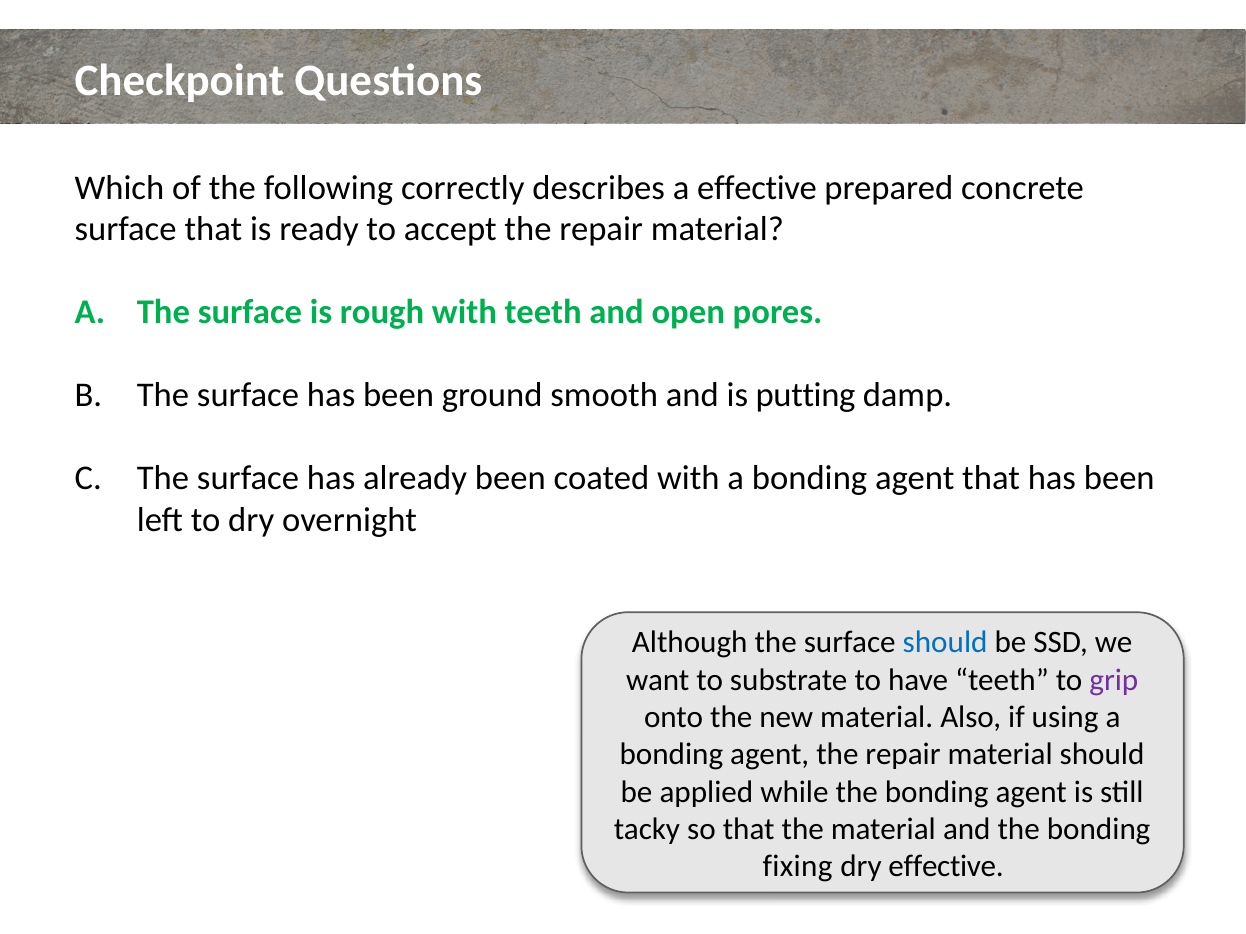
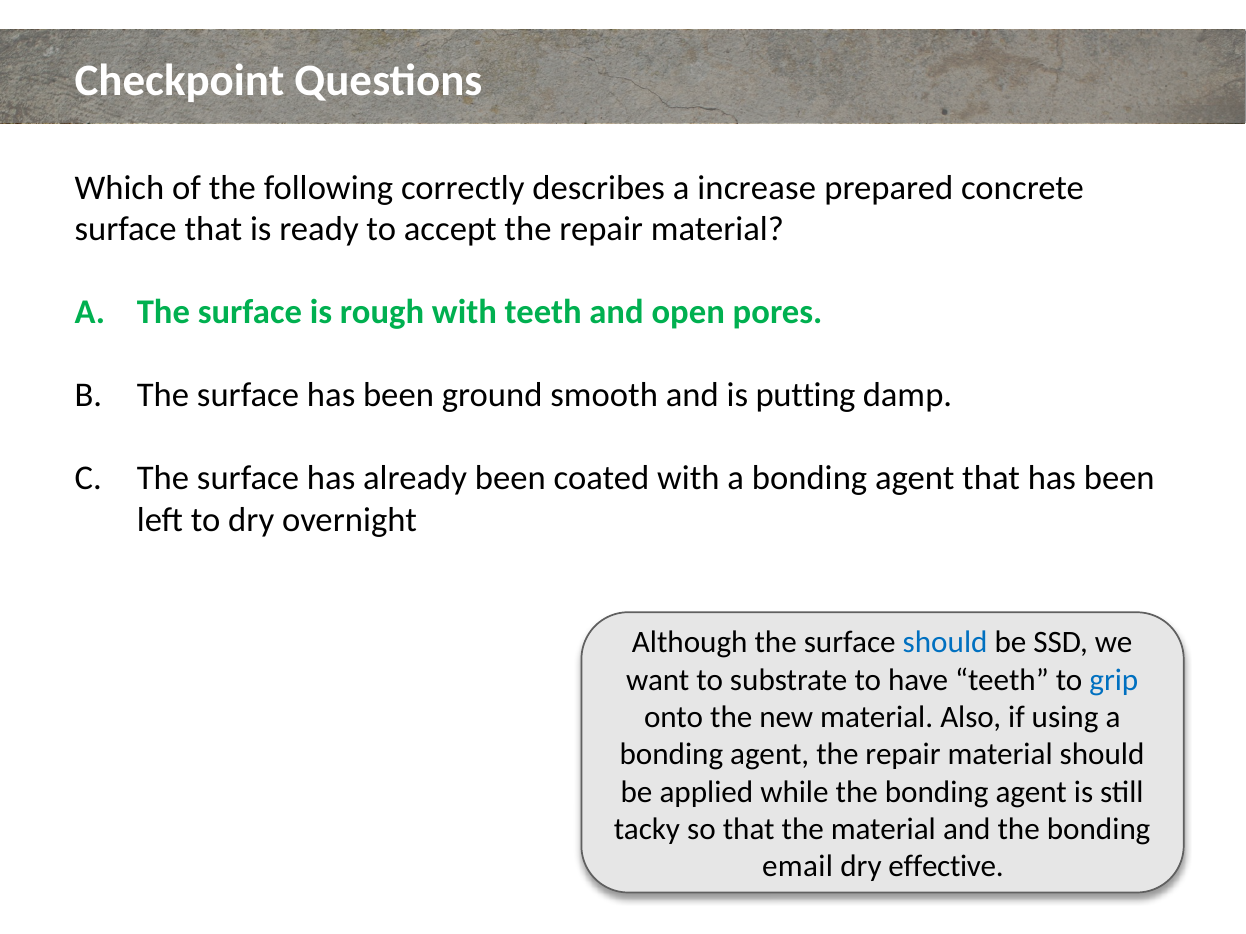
a effective: effective -> increase (757, 188)
grip colour: purple -> blue (1114, 680)
fixing: fixing -> email (798, 867)
